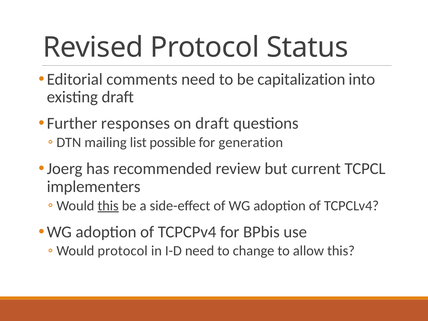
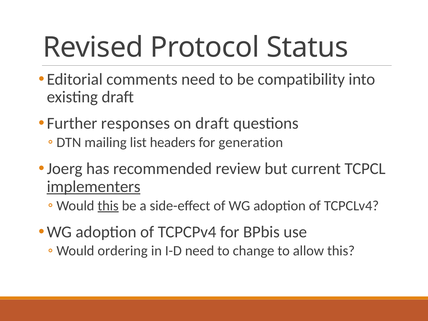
capitalization: capitalization -> compatibility (301, 79)
possible: possible -> headers (173, 143)
implementers underline: none -> present (94, 187)
protocol: protocol -> ordering (123, 251)
